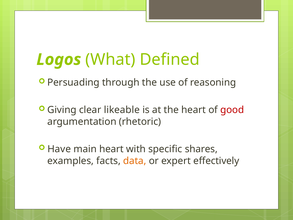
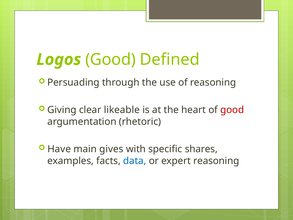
Logos What: What -> Good (111, 59)
main heart: heart -> gives (111, 149)
data colour: orange -> blue (135, 161)
expert effectively: effectively -> reasoning (216, 161)
